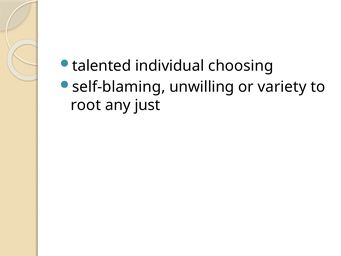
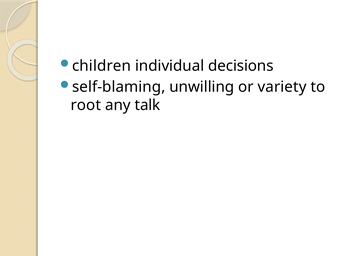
talented: talented -> children (102, 66)
choosing: choosing -> decisions (241, 66)
just: just -> talk (147, 105)
